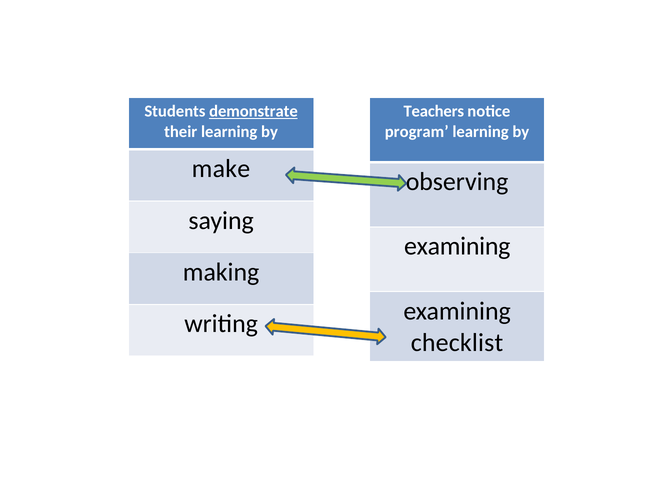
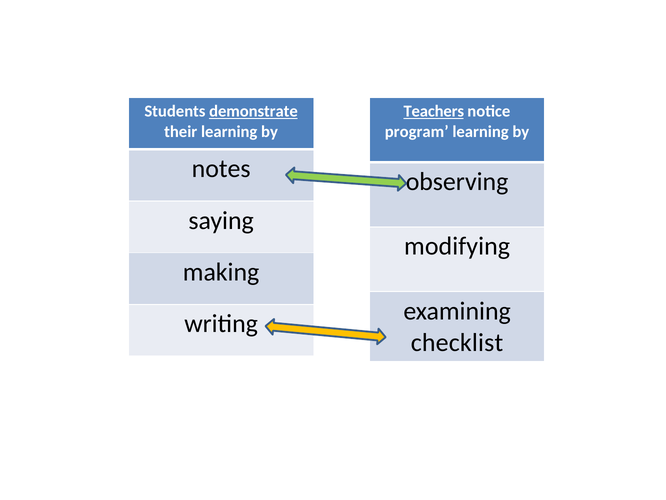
Teachers underline: none -> present (434, 111)
make: make -> notes (221, 169)
examining: examining -> modifying (457, 246)
